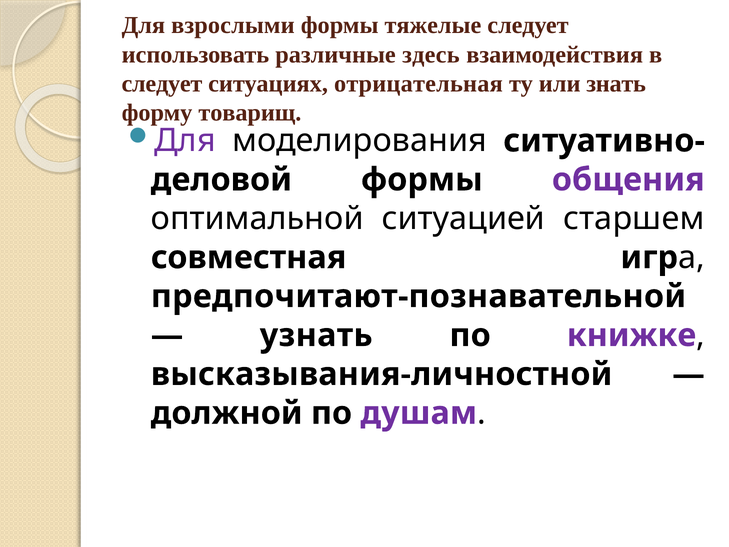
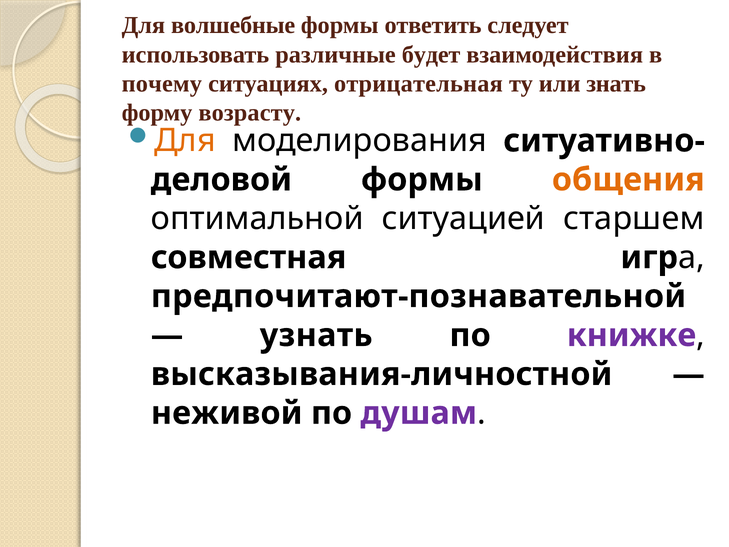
взрослыми: взрослыми -> волшебные (233, 25)
тяжелые: тяжелые -> ответить (433, 25)
здесь: здесь -> будет (431, 55)
следует: следует -> почему (162, 84)
товарищ: товарищ -> возрасту (250, 113)
Для colour: purple -> orange (185, 141)
общения colour: purple -> orange (628, 180)
должной: должной -> неживой (227, 413)
